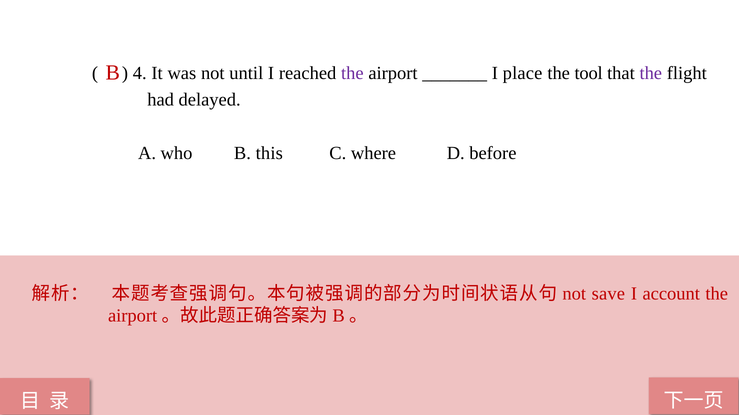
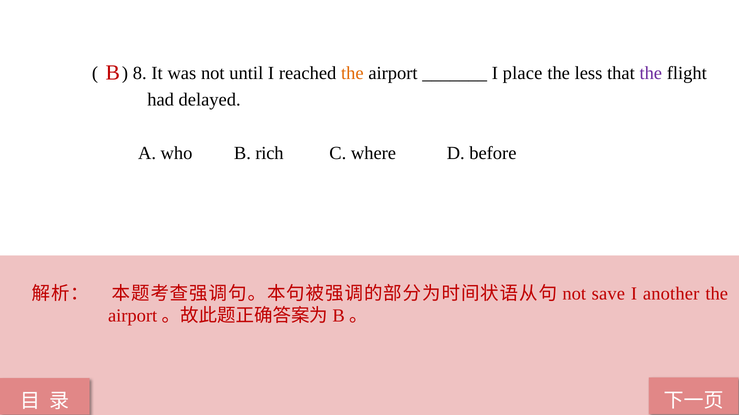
4: 4 -> 8 (140, 73)
the colour: purple -> orange (352, 73)
tool: tool -> less (589, 73)
this: this -> rich (269, 153)
account: account -> another (671, 294)
